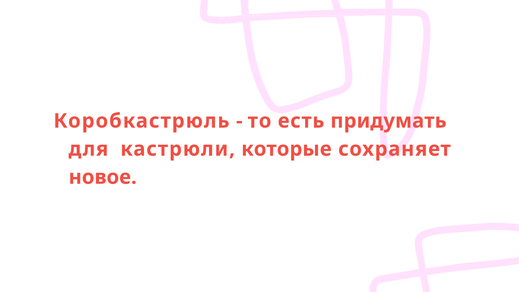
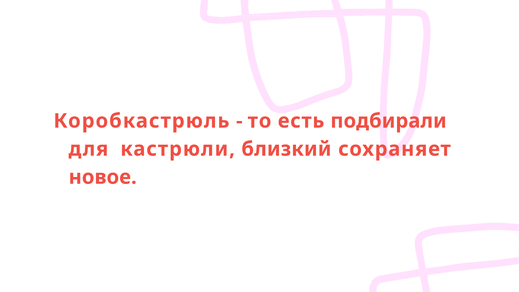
придумать: придумать -> подбирали (389, 121)
которые: которые -> близкий (286, 149)
